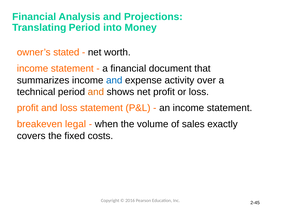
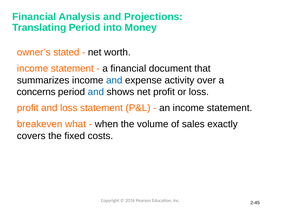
technical: technical -> concerns (36, 92)
and colour: orange -> blue (96, 92)
legal: legal -> what (76, 125)
